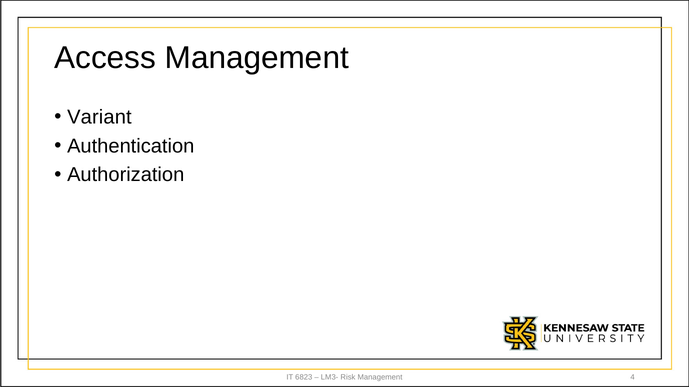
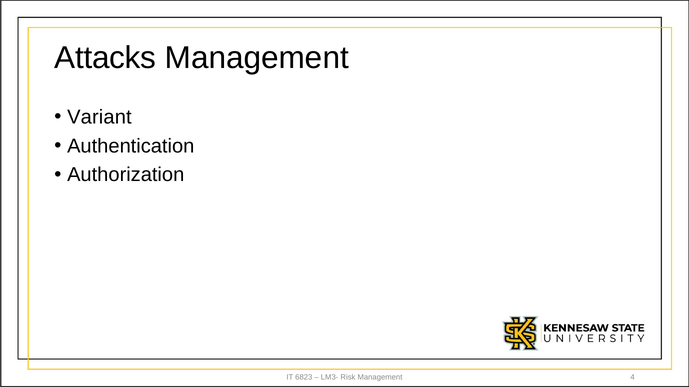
Access: Access -> Attacks (105, 58)
